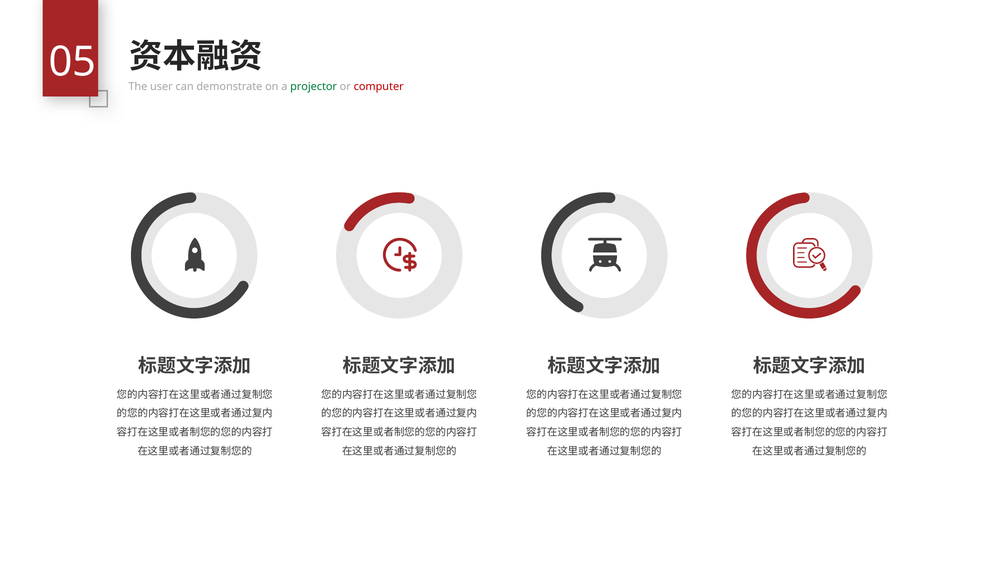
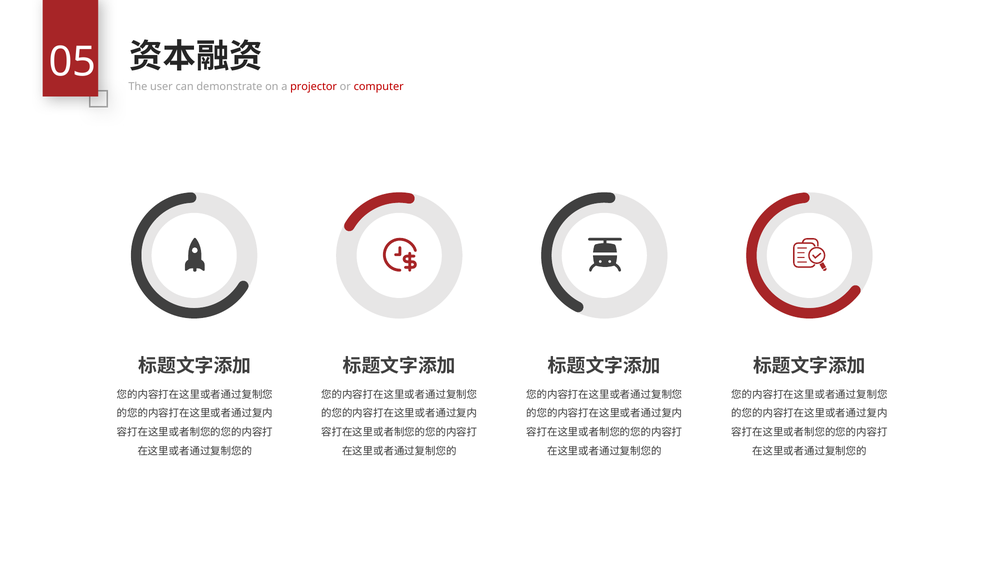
projector colour: green -> red (314, 87)
